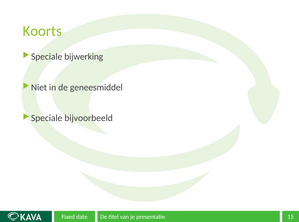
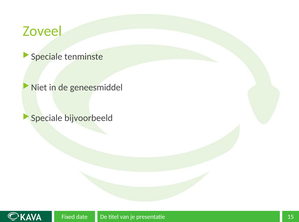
Koorts: Koorts -> Zoveel (42, 31)
bijwerking: bijwerking -> tenminste (84, 56)
